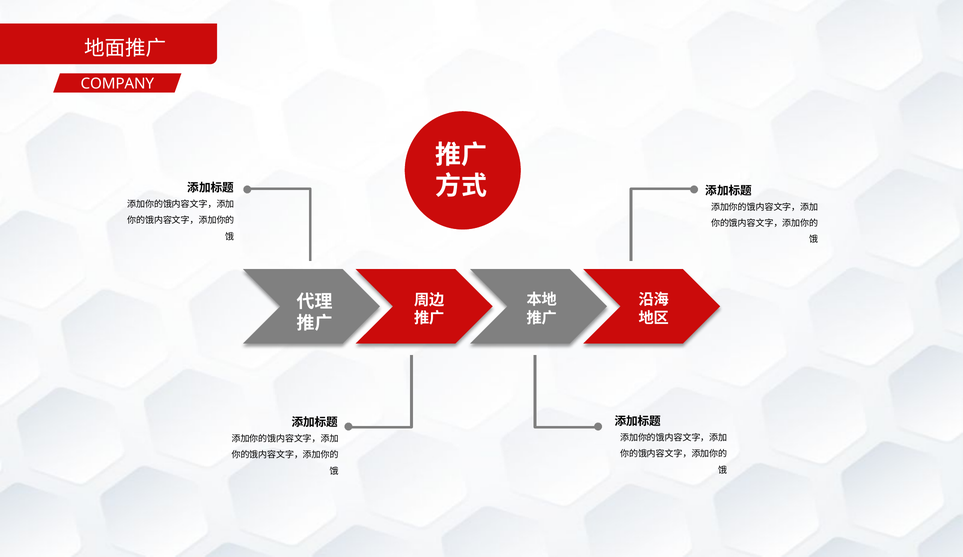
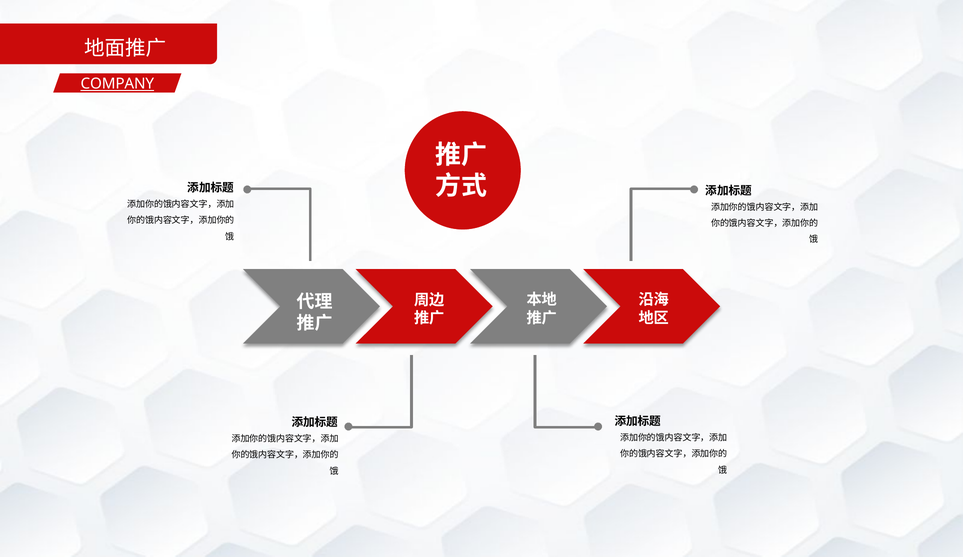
COMPANY underline: none -> present (117, 84)
